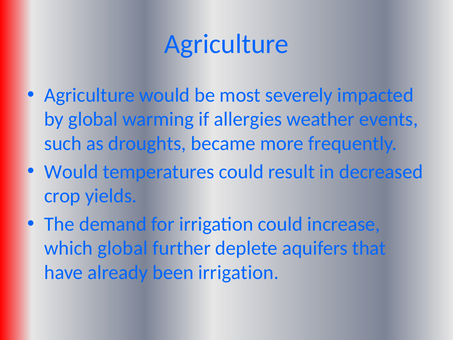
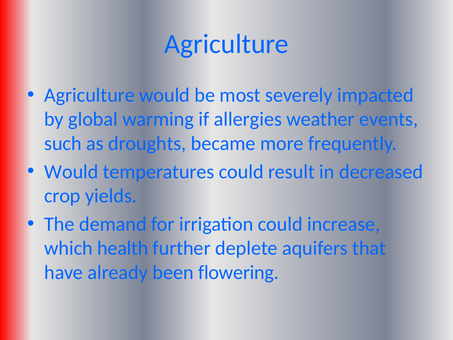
which global: global -> health (123, 248)
been irrigation: irrigation -> flowering (239, 272)
